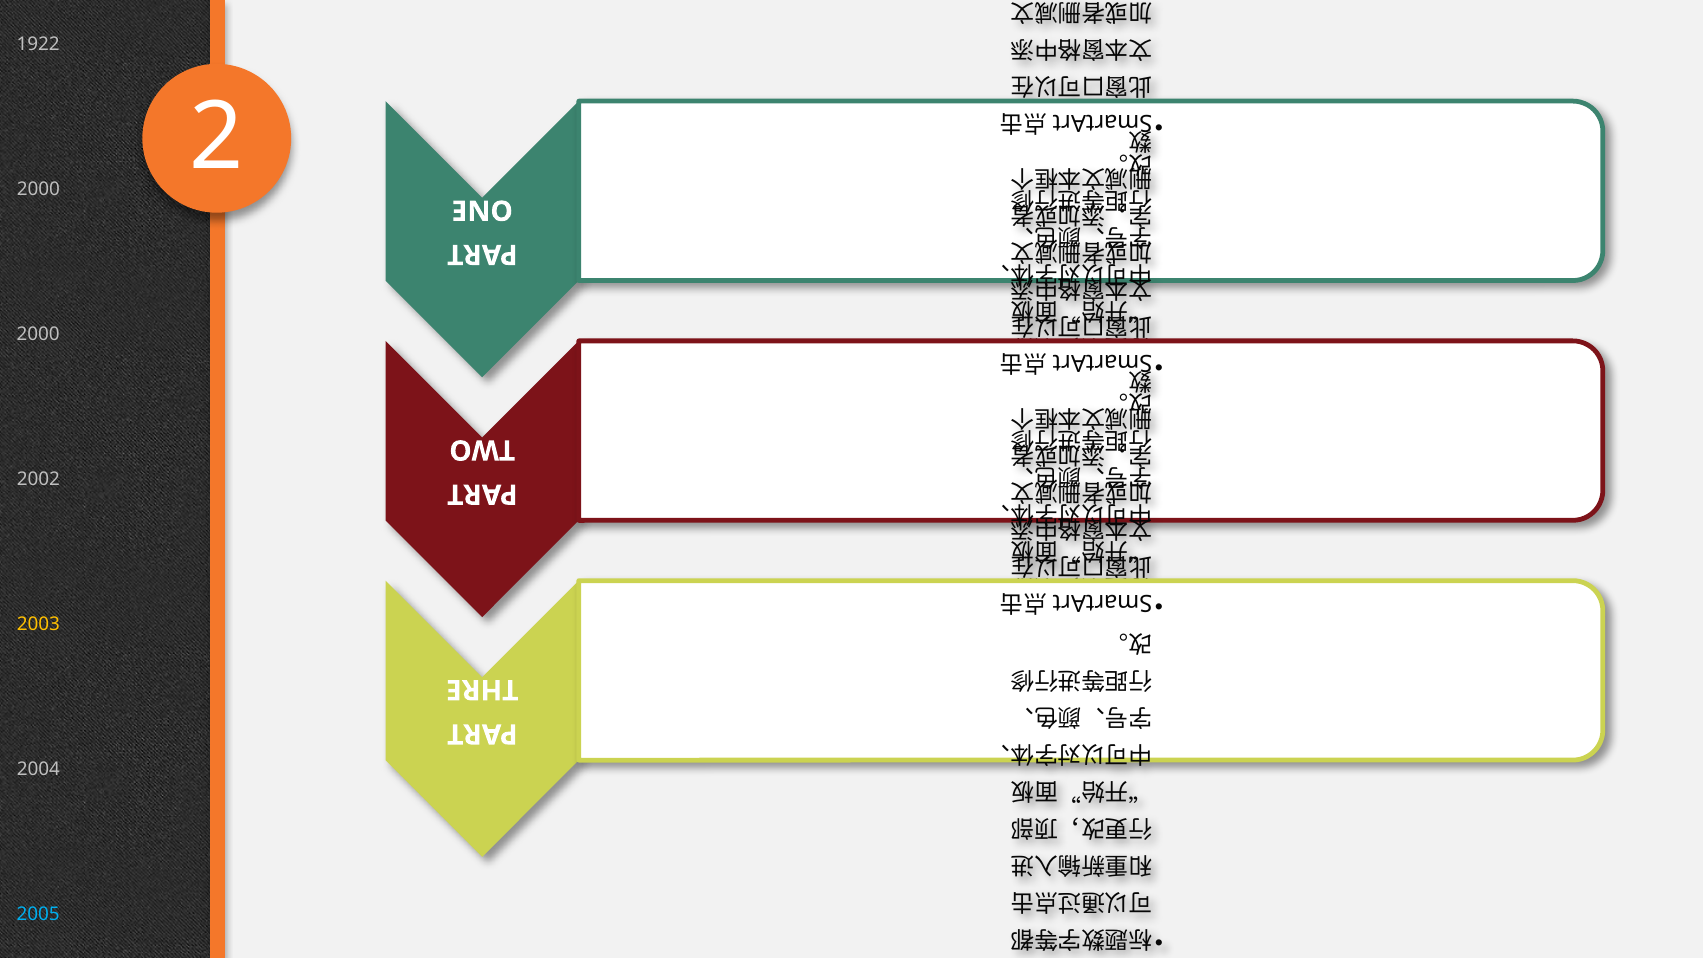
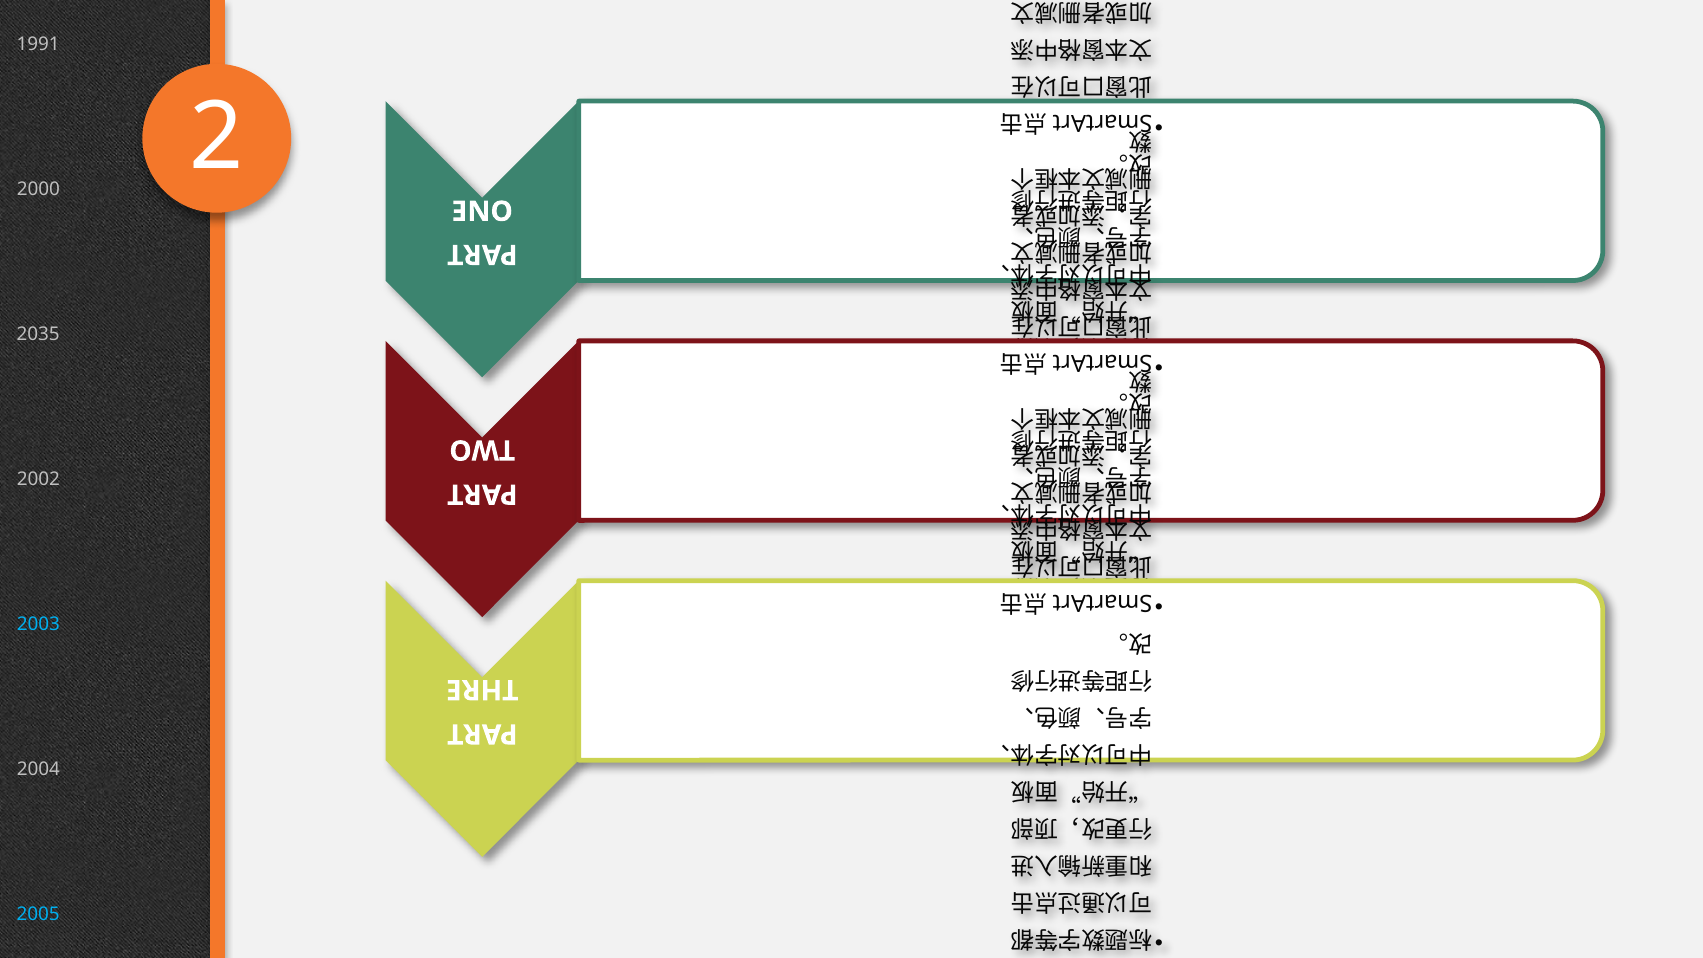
1922: 1922 -> 1991 (38, 44)
2000: 2000 -> 2035 (38, 334)
2003 colour: yellow -> light blue (38, 624)
